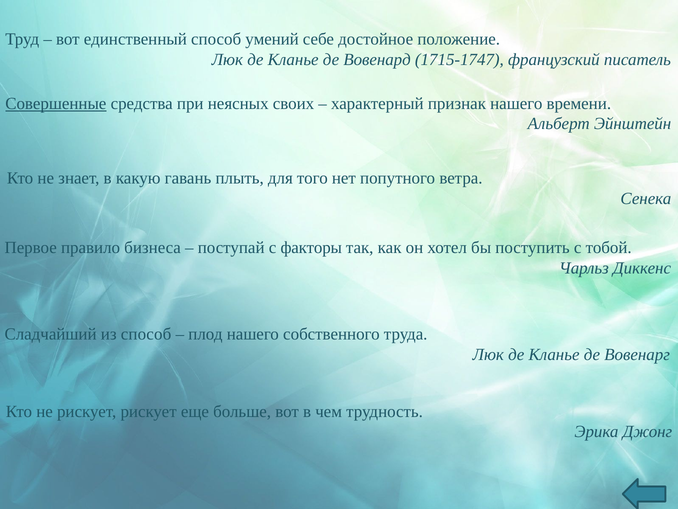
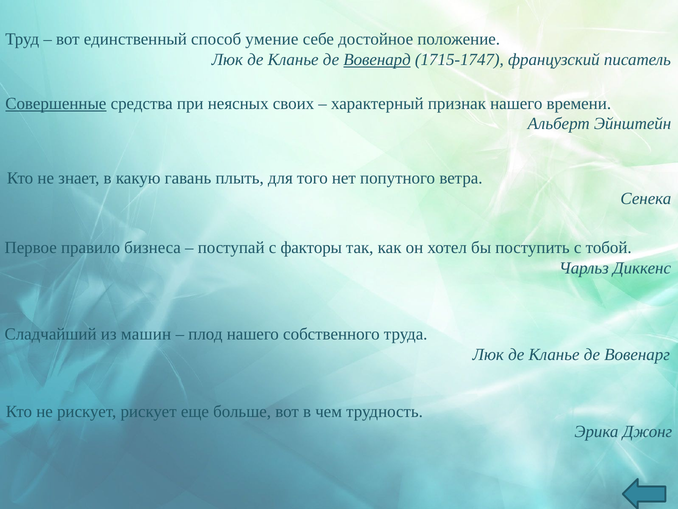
умений: умений -> умение (272, 39)
Вовенард underline: none -> present (377, 60)
из способ: способ -> машин (146, 334)
